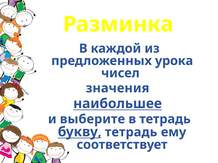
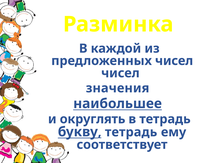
предложенных урока: урока -> чисел (174, 61)
выберите: выберите -> округлять (93, 119)
